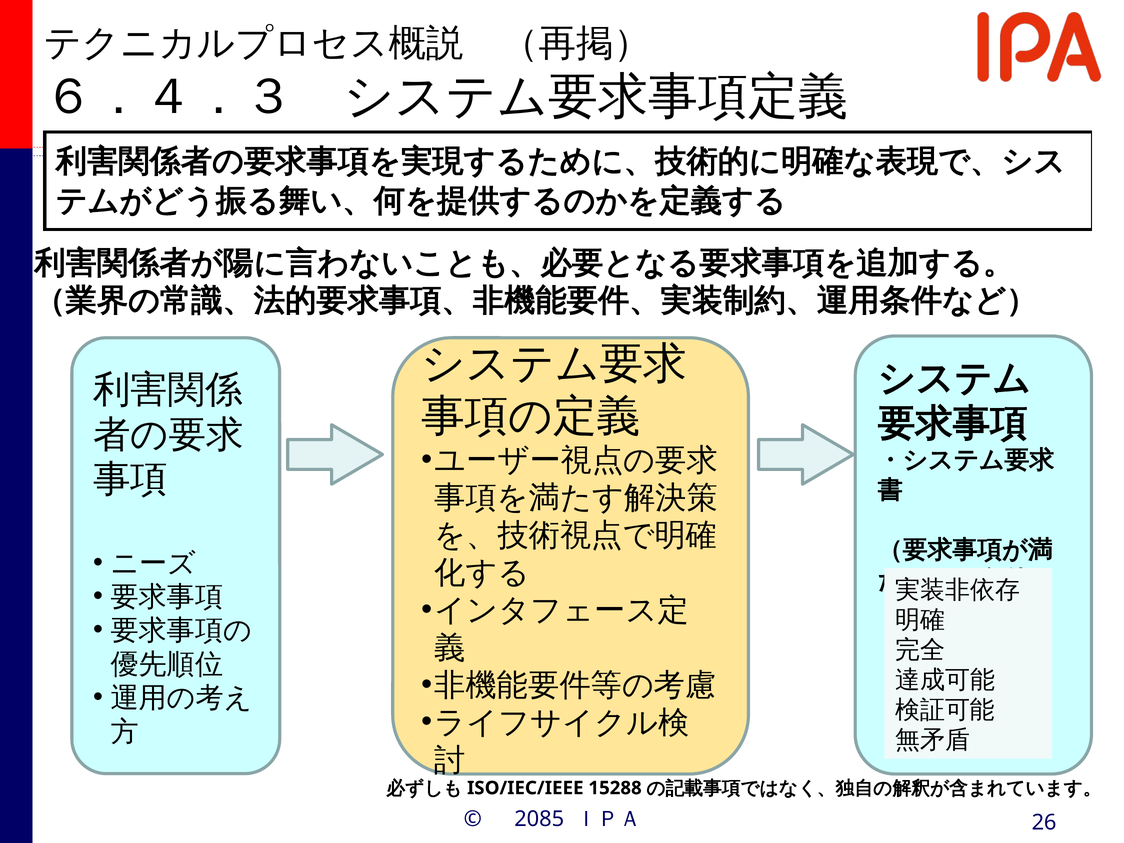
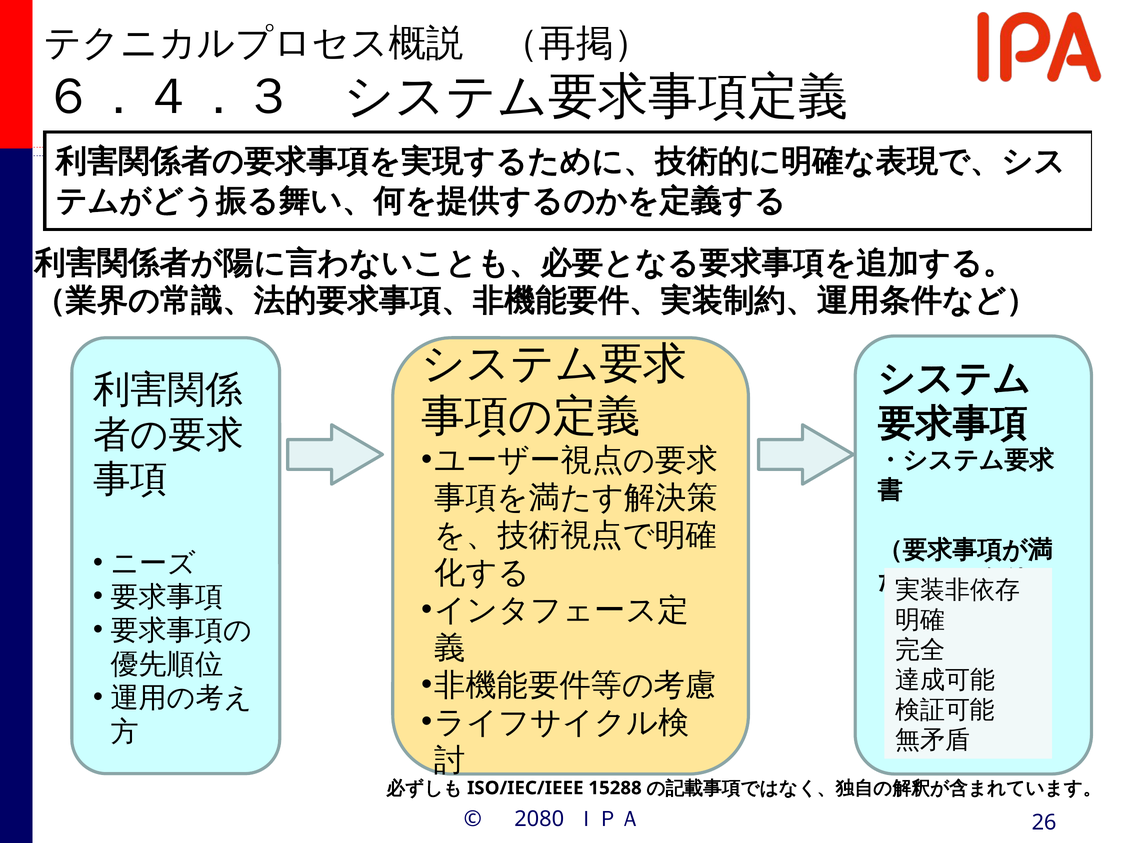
2085: 2085 -> 2080 (539, 819)
